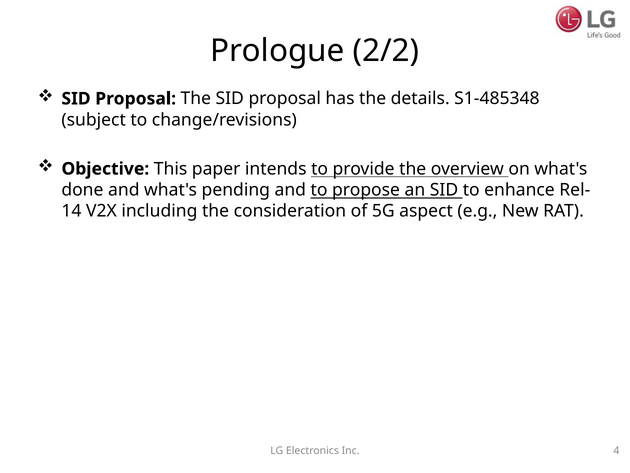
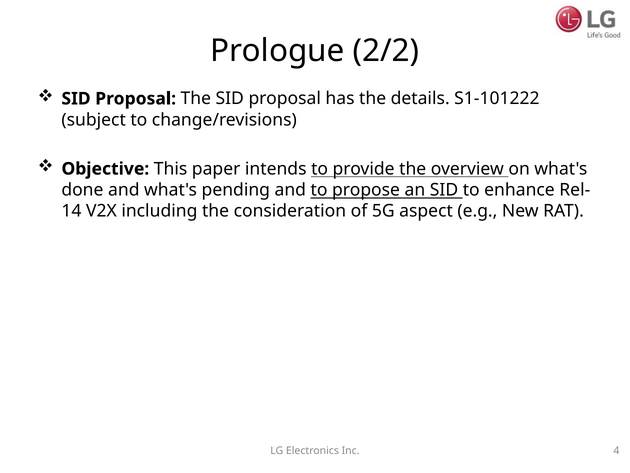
S1-485348: S1-485348 -> S1-101222 (497, 99)
